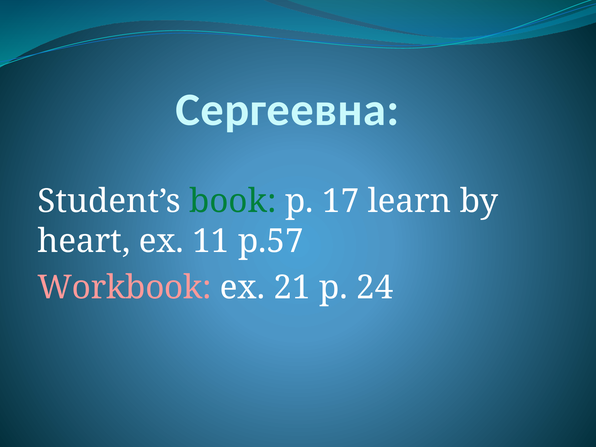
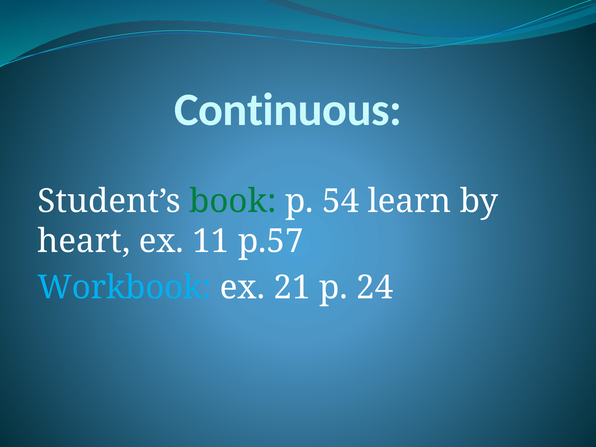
Сергеевна: Сергеевна -> Continuous (288, 110)
17: 17 -> 54 (341, 201)
Workbook colour: pink -> light blue (125, 287)
